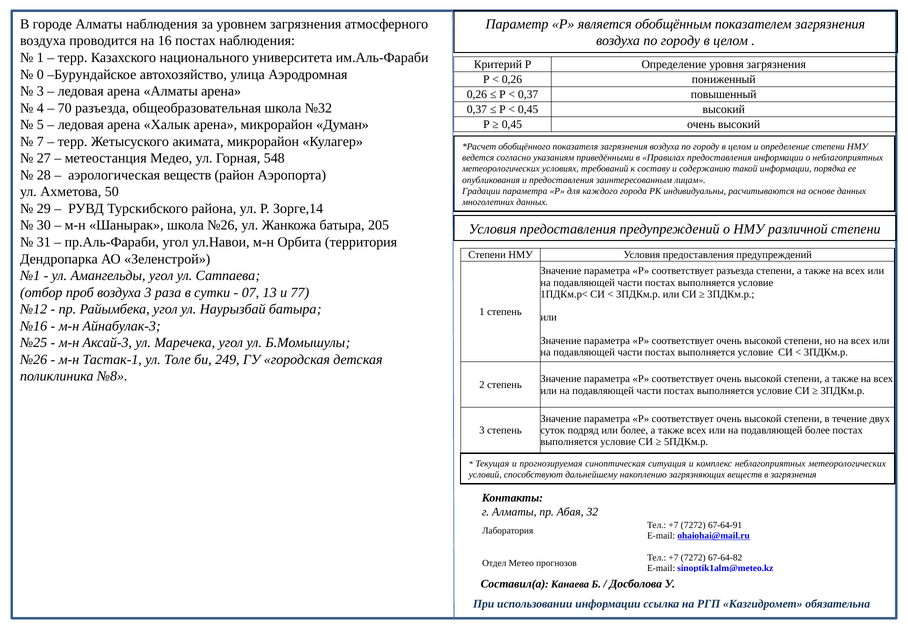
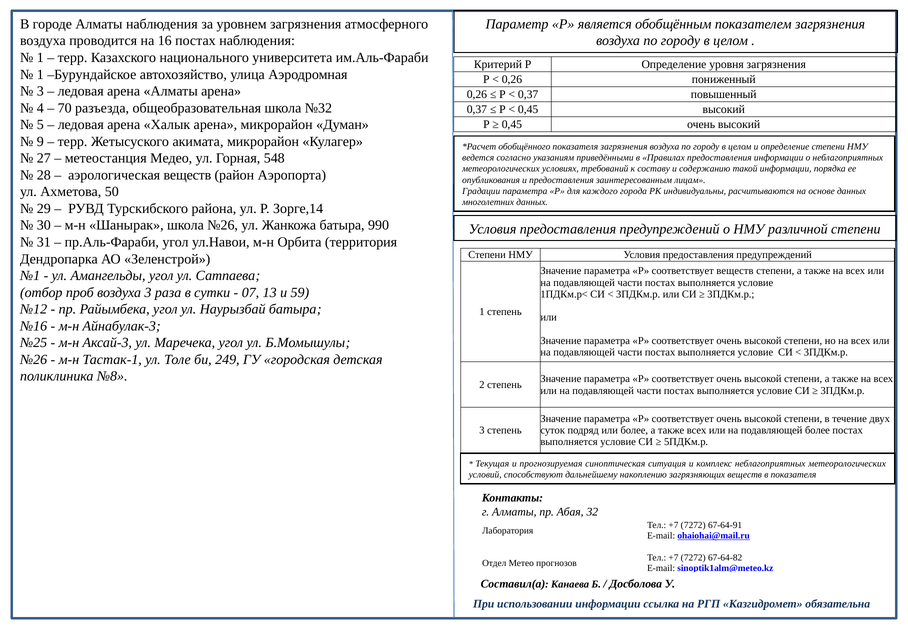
0: 0 -> 1 (40, 74)
7: 7 -> 9 (40, 141)
205: 205 -> 990 (379, 225)
соответствует разъезда: разъезда -> веществ (735, 271)
77: 77 -> 59 (300, 292)
в загрязнения: загрязнения -> показателя (793, 474)
